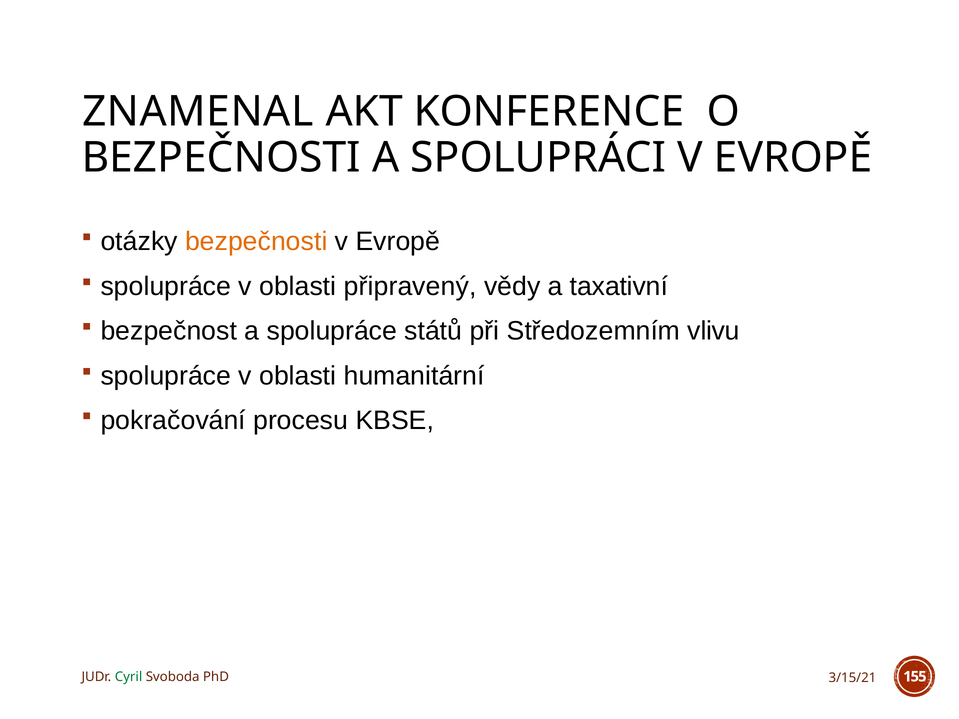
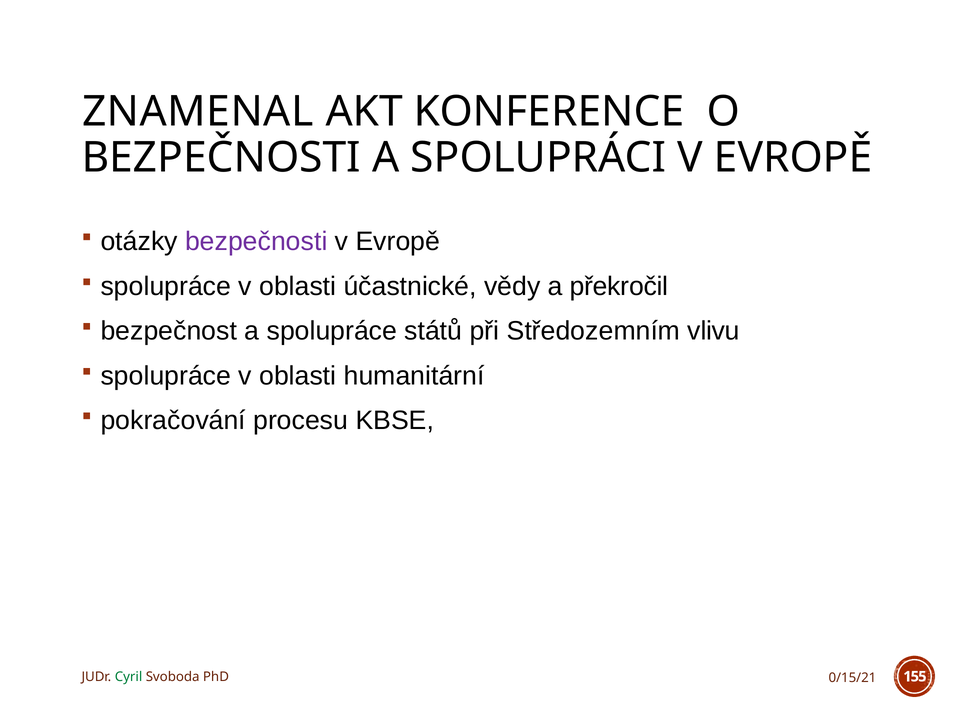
bezpečnosti colour: orange -> purple (256, 242)
připravený: připravený -> účastnické (410, 286)
taxativní: taxativní -> překročil (619, 286)
3/15/21: 3/15/21 -> 0/15/21 (852, 678)
